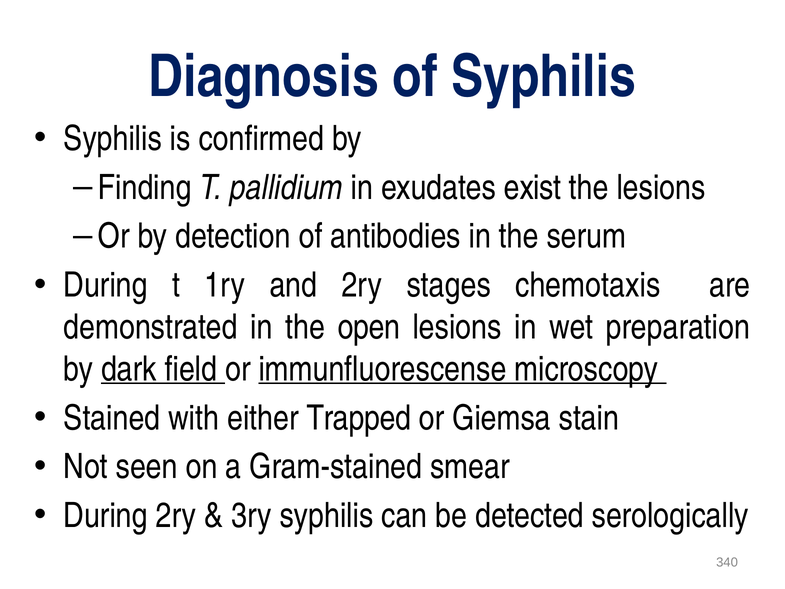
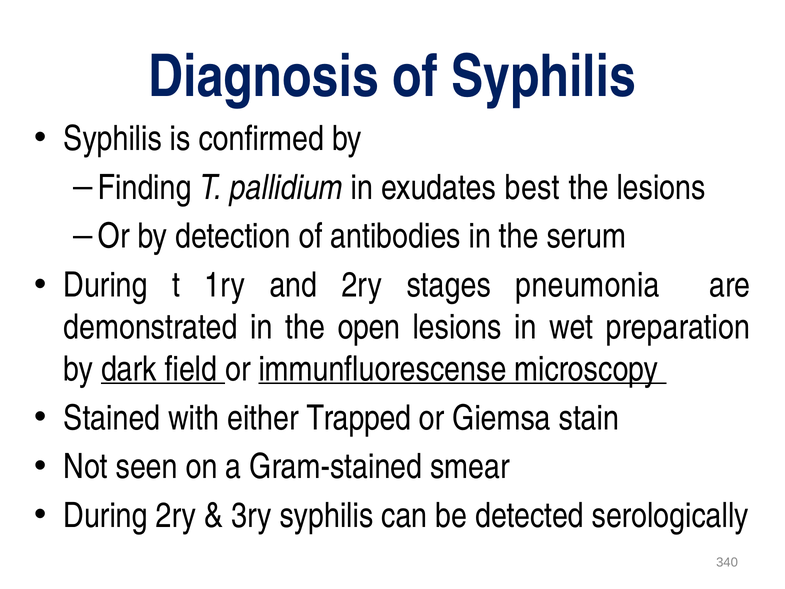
exist: exist -> best (532, 188)
chemotaxis: chemotaxis -> pneumonia (588, 285)
